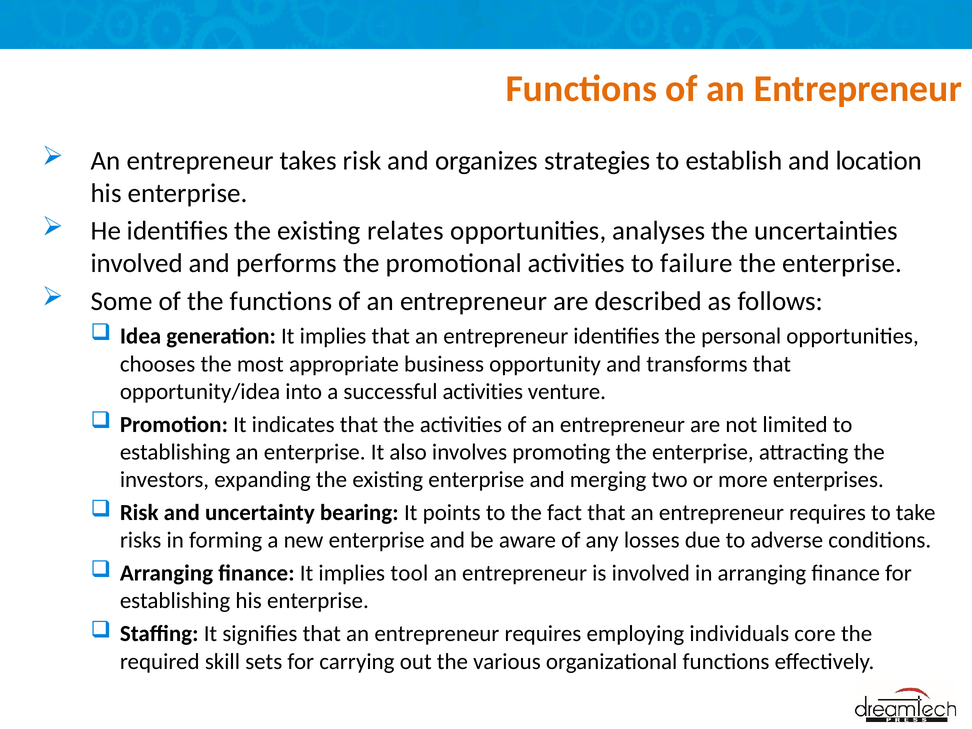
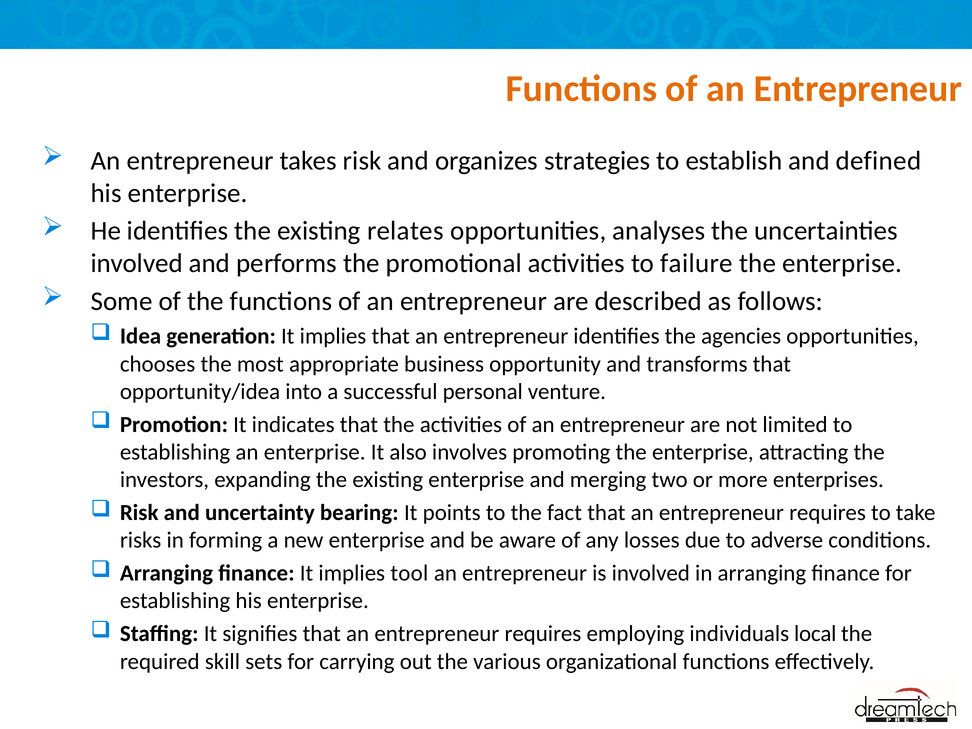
location: location -> defined (879, 161)
personal: personal -> agencies (741, 336)
successful activities: activities -> personal (483, 392)
core: core -> local (815, 634)
